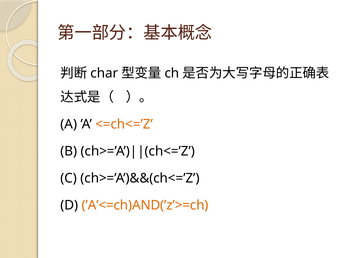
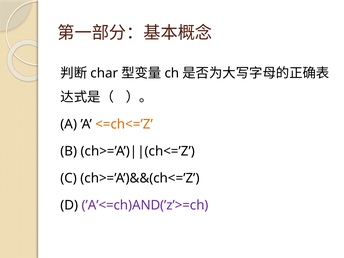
’A’<=ch)AND(’z’>=ch colour: orange -> purple (145, 205)
